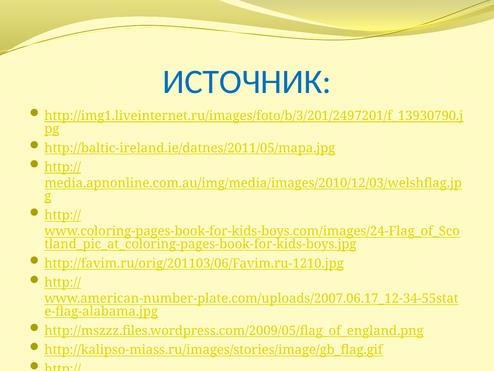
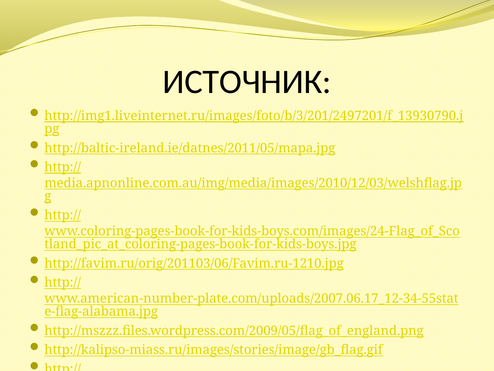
ИСТОЧНИК colour: blue -> black (247, 82)
